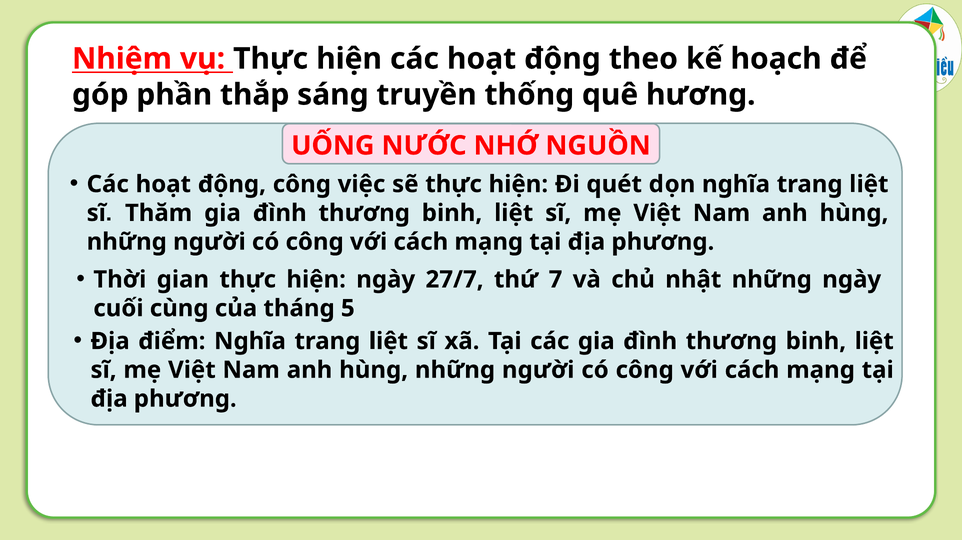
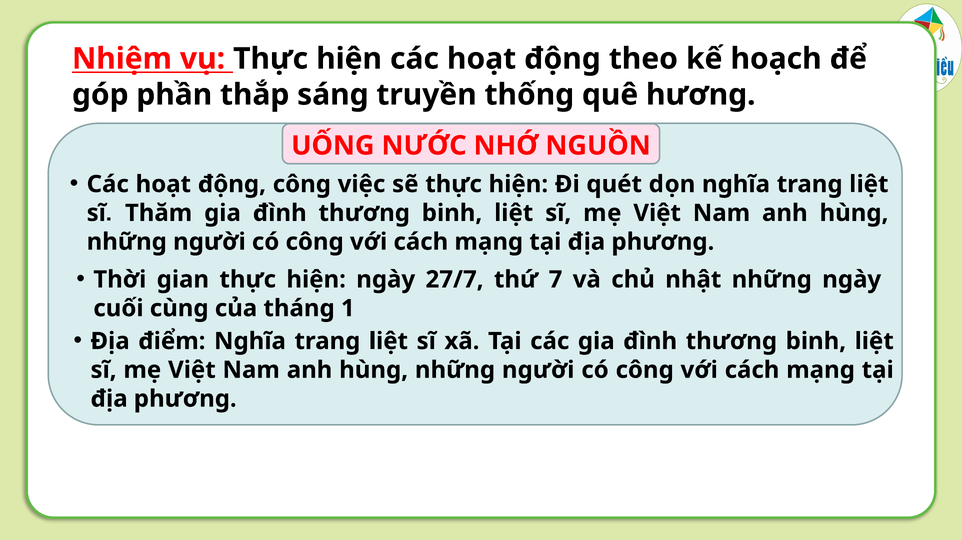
5: 5 -> 1 (348, 309)
